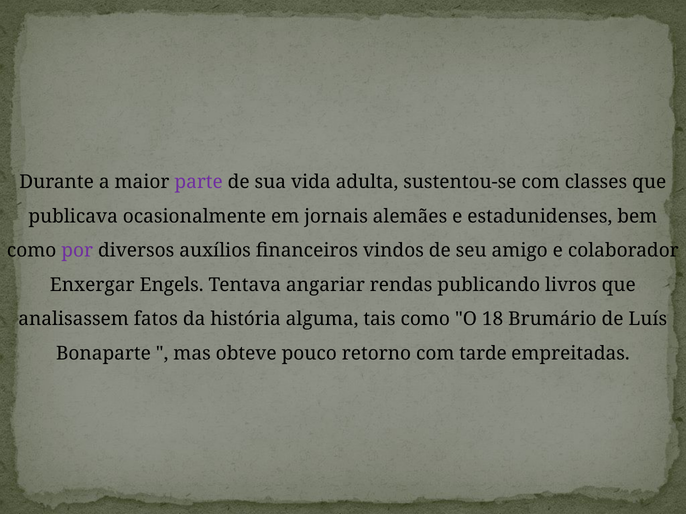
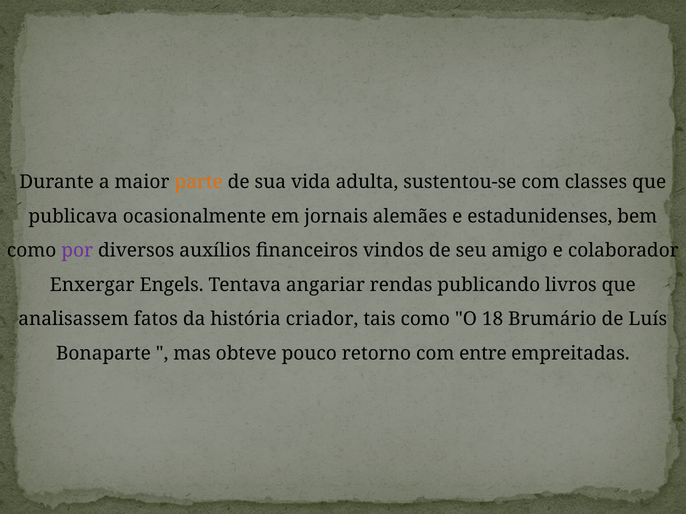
parte colour: purple -> orange (199, 182)
alguma: alguma -> criador (322, 319)
tarde: tarde -> entre (483, 354)
